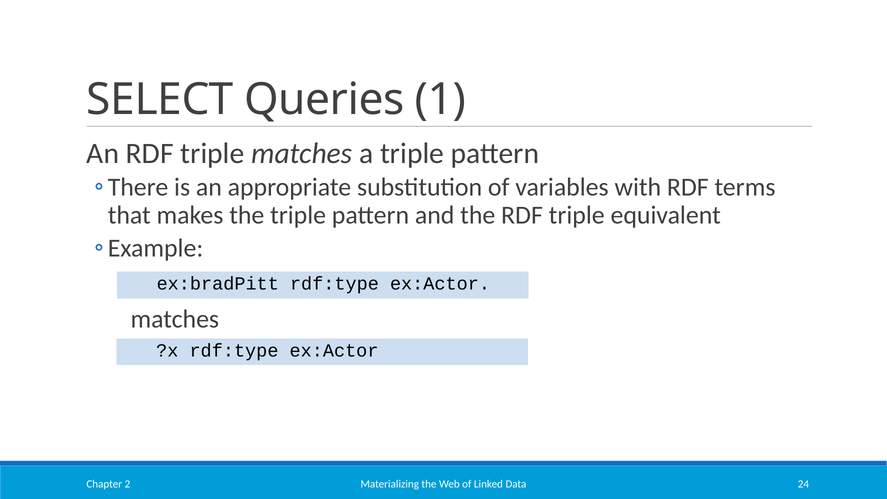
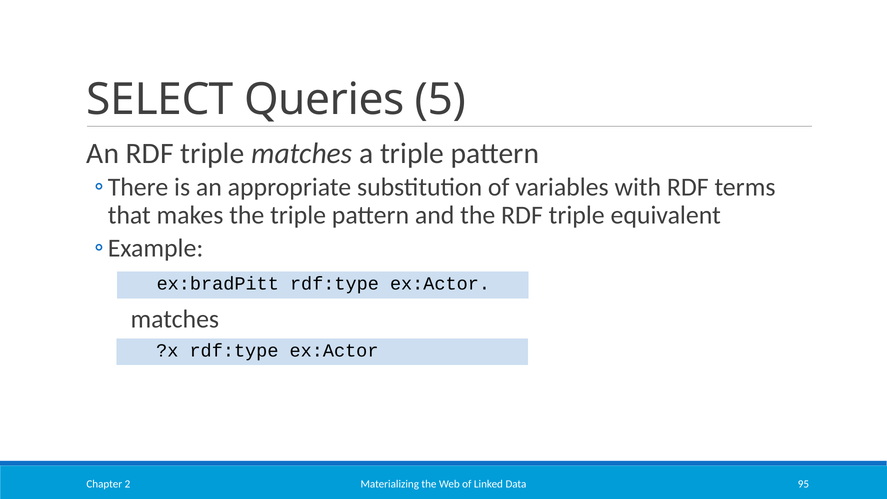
1: 1 -> 5 (441, 99)
24: 24 -> 95 (803, 484)
